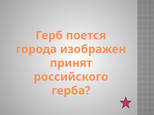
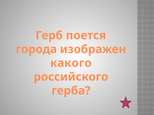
принят: принят -> какого (71, 63)
